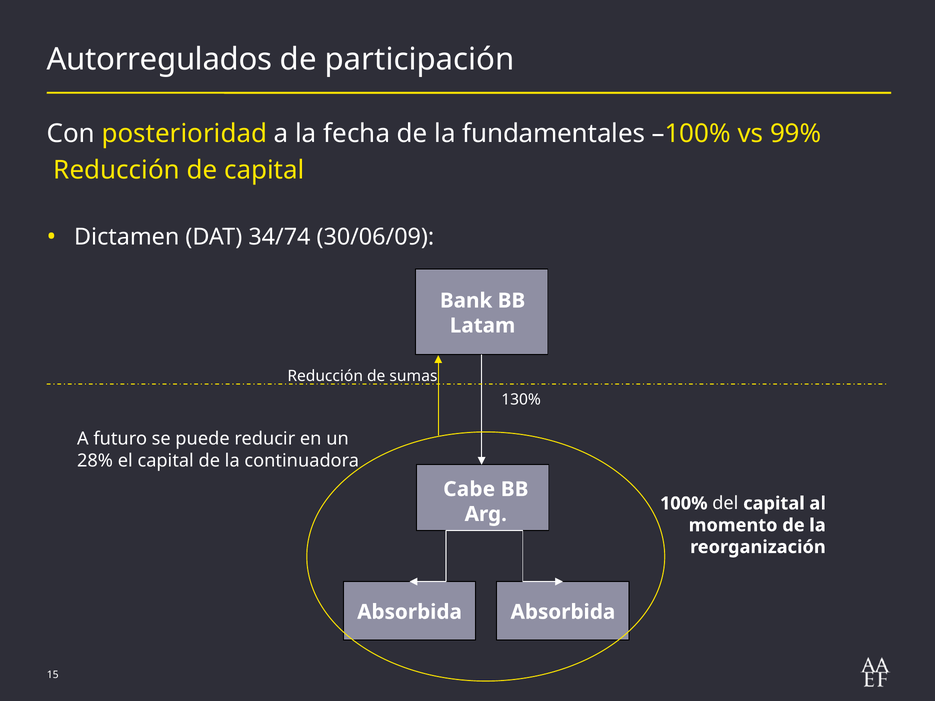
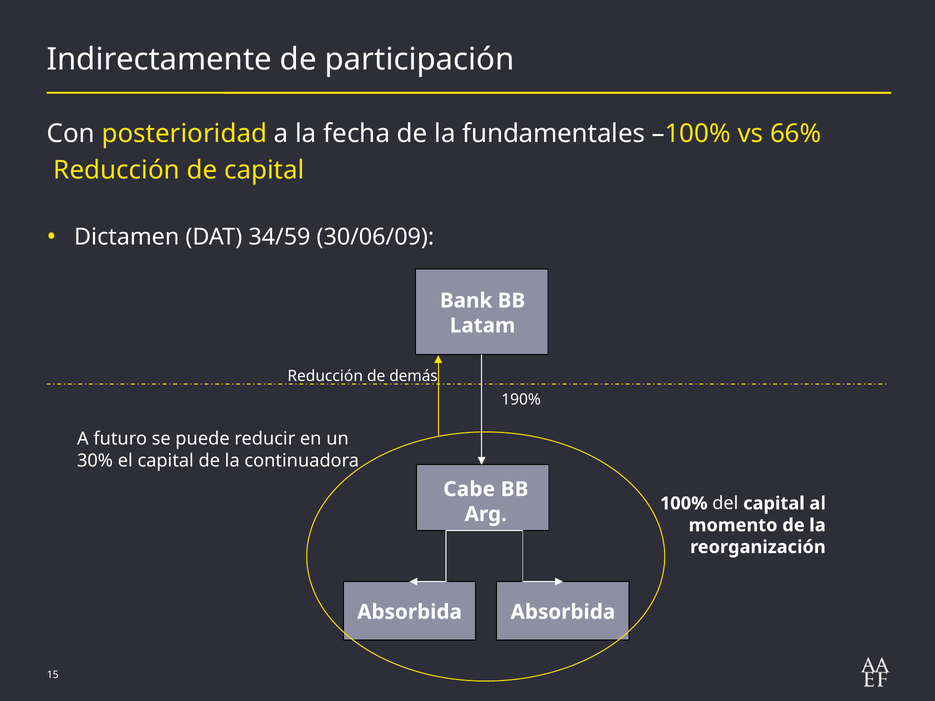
Autorregulados: Autorregulados -> Indirectamente (159, 59)
99%: 99% -> 66% (796, 134)
34/74: 34/74 -> 34/59 (279, 237)
sumas: sumas -> demás (414, 376)
130%: 130% -> 190% (521, 400)
28%: 28% -> 30% (95, 461)
